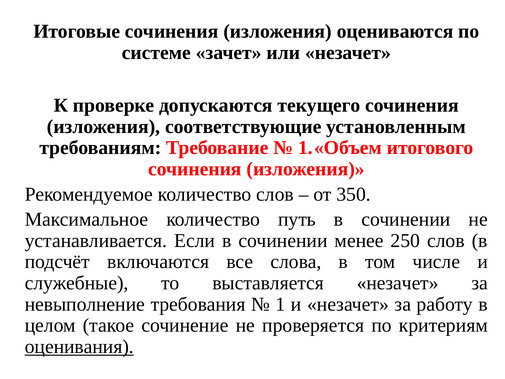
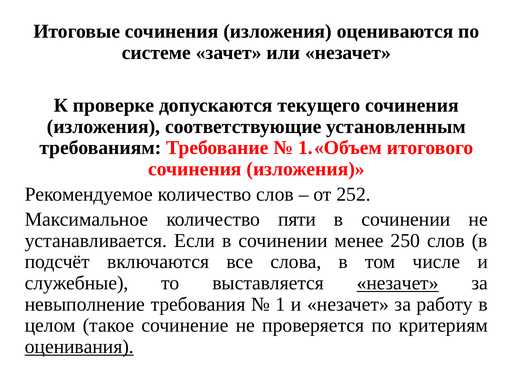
350: 350 -> 252 (354, 194)
путь: путь -> пяти (297, 219)
незачет underline: none -> present (398, 283)
